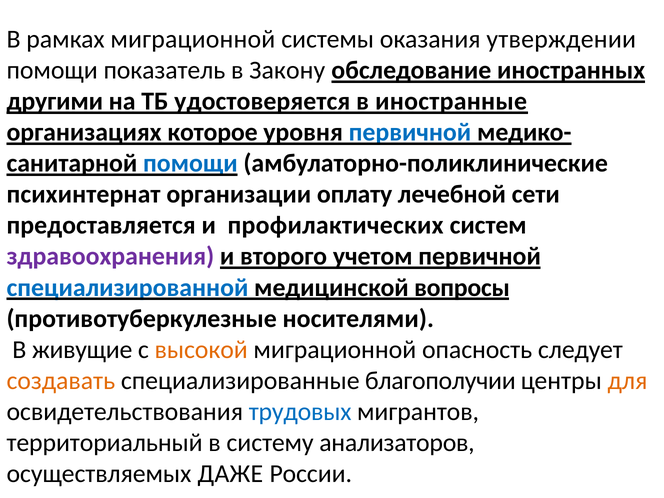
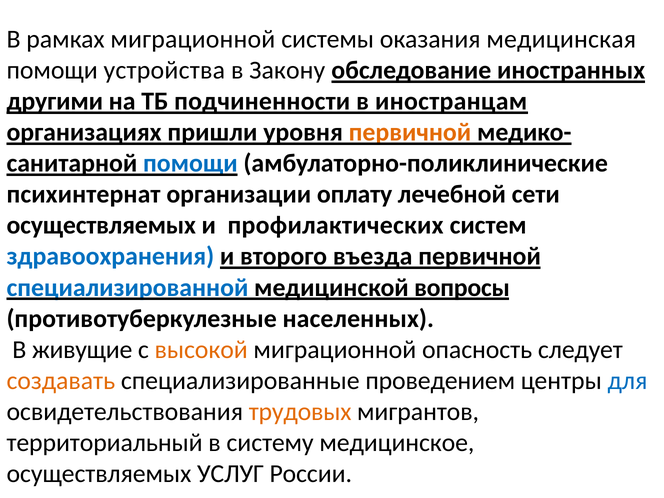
утверждении: утверждении -> медицинская (561, 39)
показатель: показатель -> устройства (164, 70)
удостоверяется: удостоверяется -> подчиненности (262, 101)
иностранные: иностранные -> иностранцам (451, 101)
которое: которое -> пришли (212, 132)
первичной colour: blue -> orange (410, 132)
предоставляется: предоставляется -> осуществляемых (101, 225)
здравоохранения colour: purple -> blue (110, 256)
учетом: учетом -> въезда (373, 256)
носителями: носителями -> населенных (358, 318)
благополучии: благополучии -> проведением (440, 380)
для colour: orange -> blue (627, 380)
трудовых colour: blue -> orange (300, 411)
анализаторов: анализаторов -> медицинское (397, 442)
ДАЖЕ: ДАЖЕ -> УСЛУГ (231, 474)
